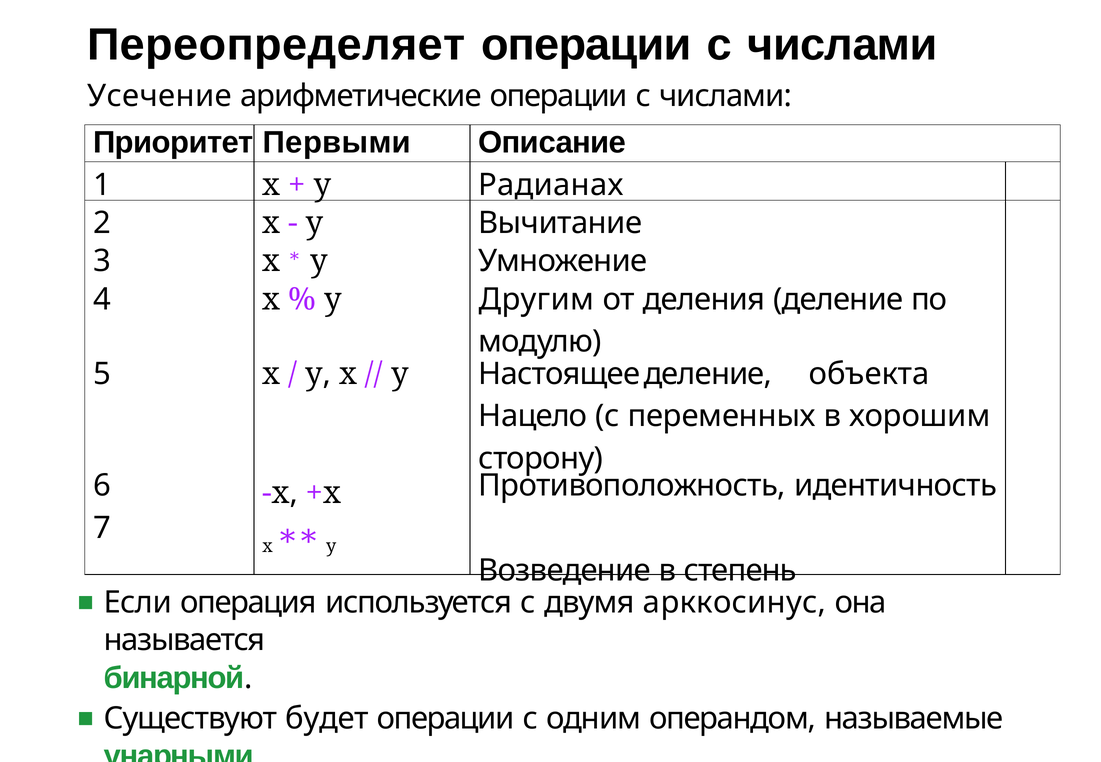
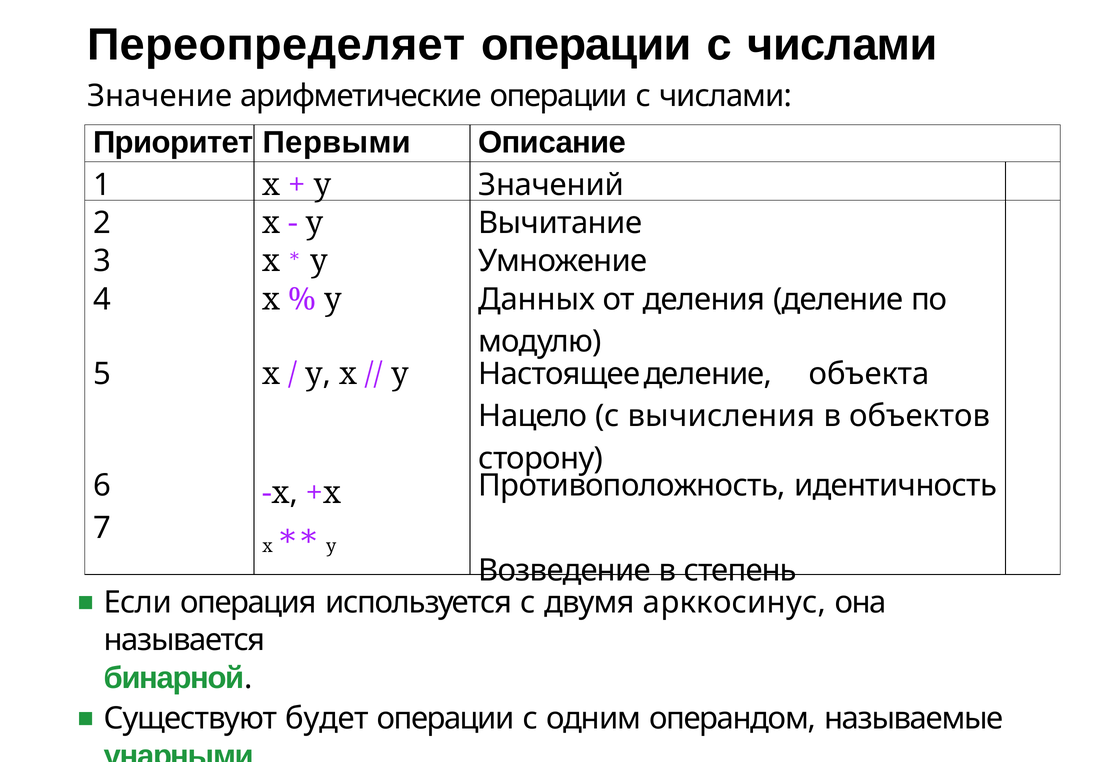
Усечение: Усечение -> Значение (160, 96)
Радианах: Радианах -> Значений (551, 185)
Другим: Другим -> Данных (537, 299)
переменных: переменных -> вычисления (721, 416)
хорошим: хорошим -> объектов (920, 416)
